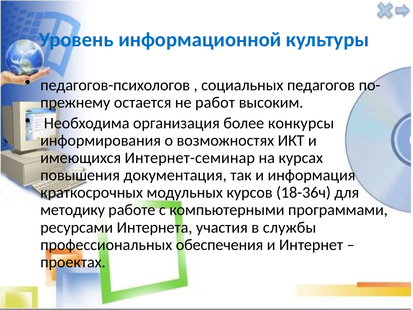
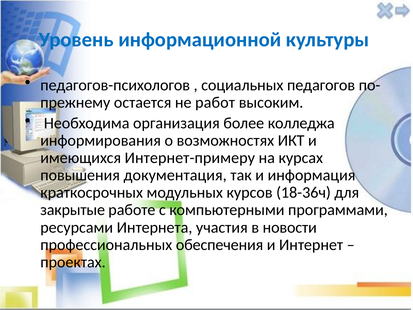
конкурсы: конкурсы -> колледжа (301, 123)
Интернет-семинар: Интернет-семинар -> Интернет-примеру (190, 158)
методику: методику -> закрытые (73, 210)
службы: службы -> новости (290, 227)
